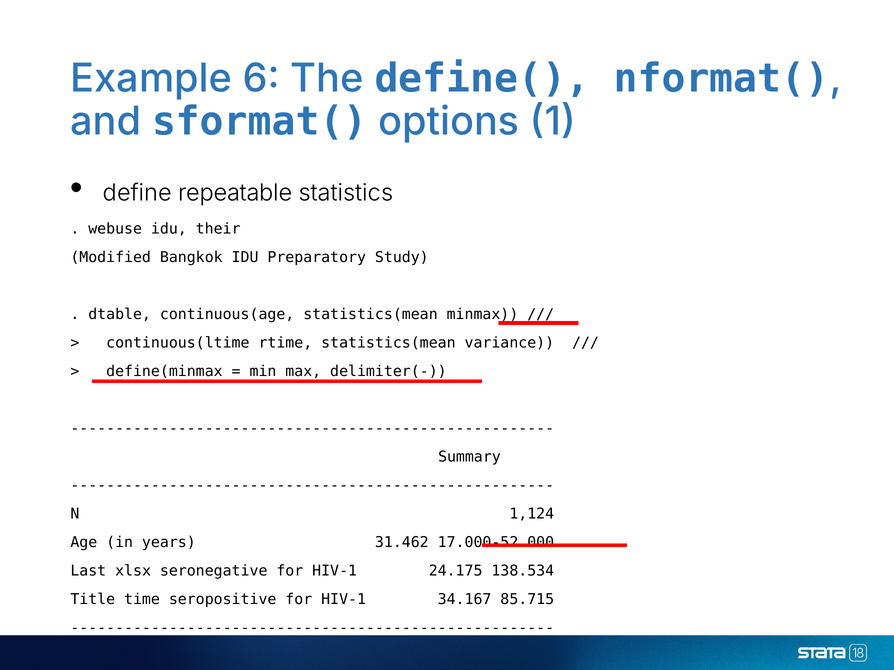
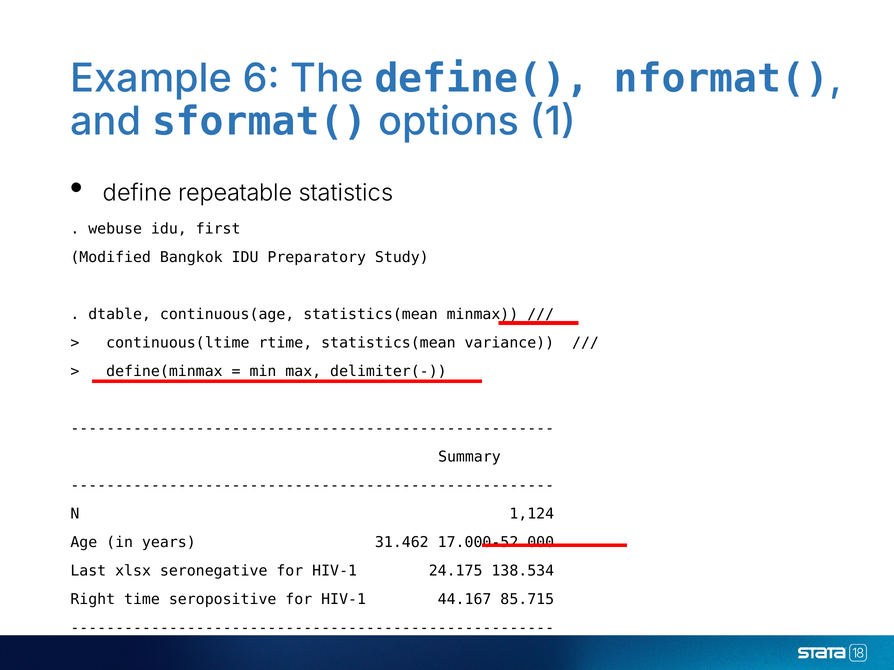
their: their -> first (218, 229)
Title: Title -> Right (93, 600)
34.167: 34.167 -> 44.167 (465, 600)
